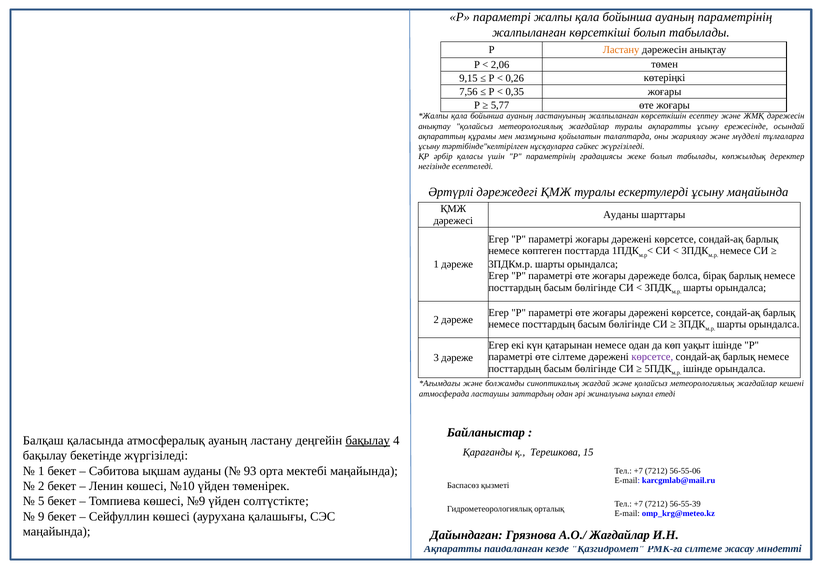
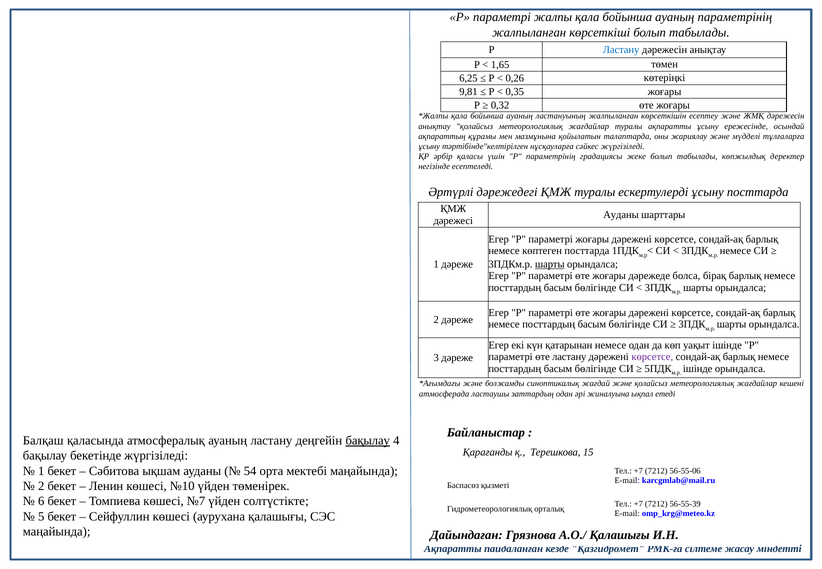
Ластану colour: orange -> blue (621, 50)
2,06: 2,06 -> 1,65 (500, 65)
9,15: 9,15 -> 6,25 (468, 78)
7,56: 7,56 -> 9,81 (468, 92)
5,77: 5,77 -> 0,32 (500, 106)
ұсыну маңайында: маңайында -> посттарда (758, 192)
шарты underline: none -> present (550, 264)
өте сілтеме: сілтеме -> ластану (569, 357)
93: 93 -> 54 (250, 471)
5: 5 -> 6 (41, 501)
№9: №9 -> №7 (196, 501)
9: 9 -> 5 (41, 516)
А.О./ Жағдайлар: Жағдайлар -> Қалашығы (620, 535)
